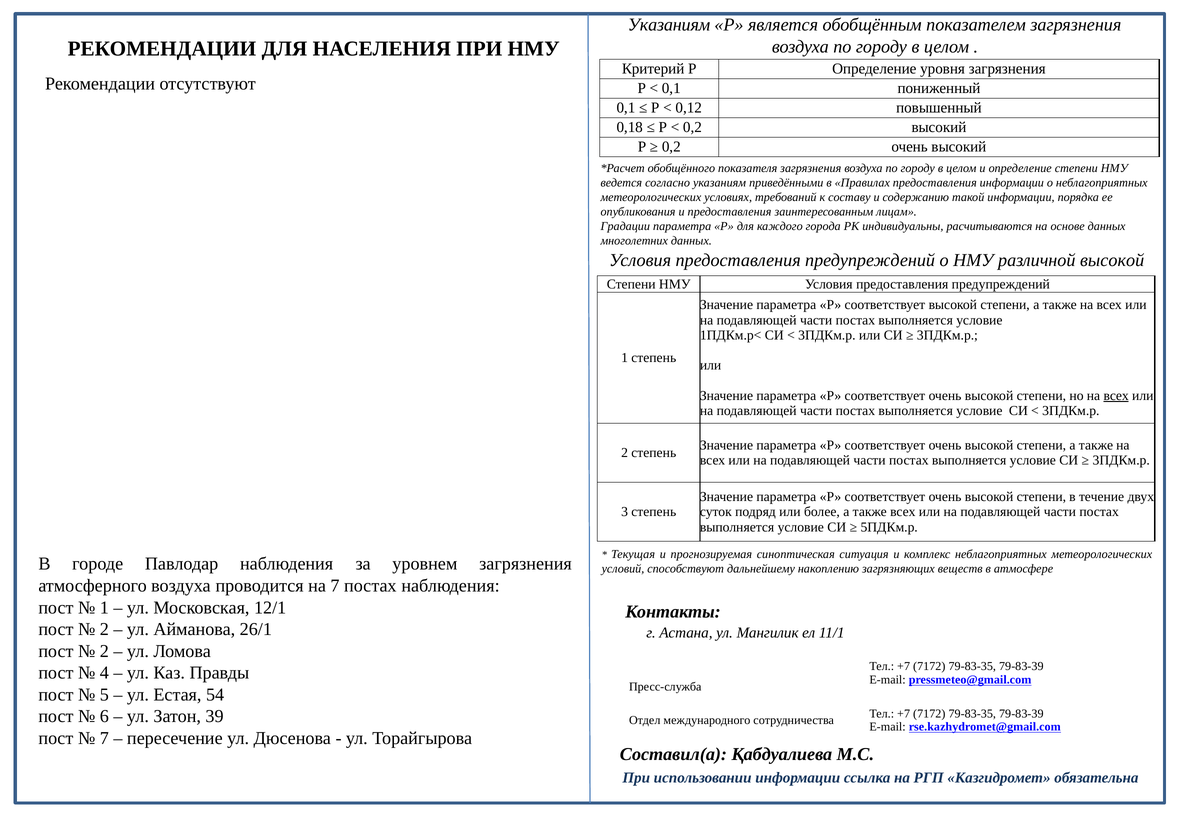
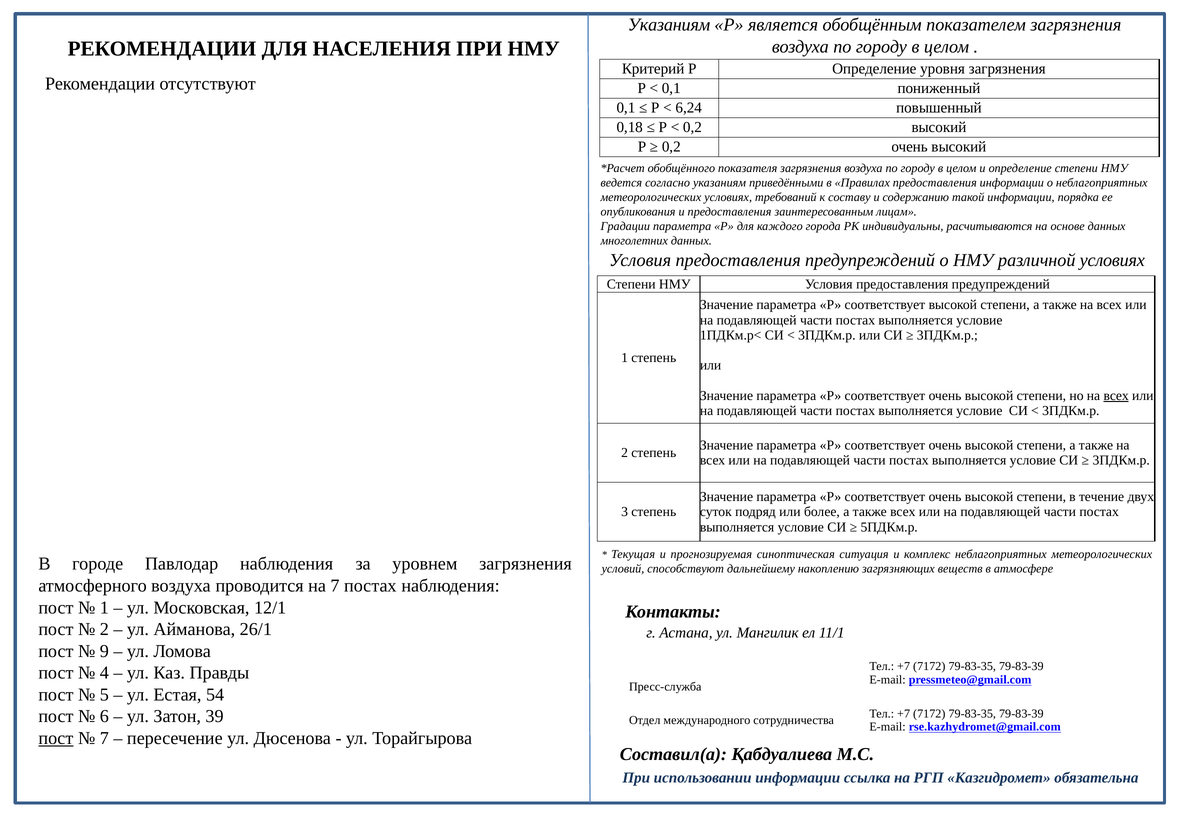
0,12: 0,12 -> 6,24 (689, 108)
различной высокой: высокой -> условиях (1112, 260)
2: 2 -> 9 (104, 651)
пост underline: none -> present (56, 738)
